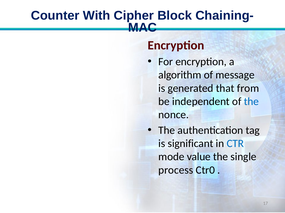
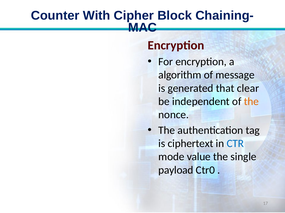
from: from -> clear (248, 88)
the colour: blue -> orange (251, 102)
significant: significant -> ciphertext (191, 144)
process: process -> payload (176, 171)
